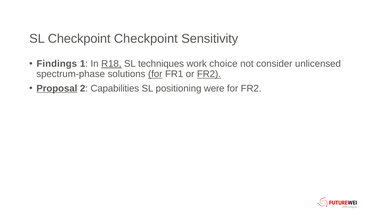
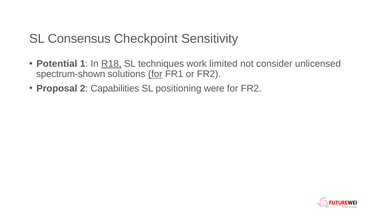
SL Checkpoint: Checkpoint -> Consensus (79, 39)
Findings: Findings -> Potential (57, 64)
choice: choice -> limited (223, 64)
spectrum-phase: spectrum-phase -> spectrum-shown (71, 74)
FR2 underline: present -> none (209, 74)
Proposal underline: present -> none (57, 89)
